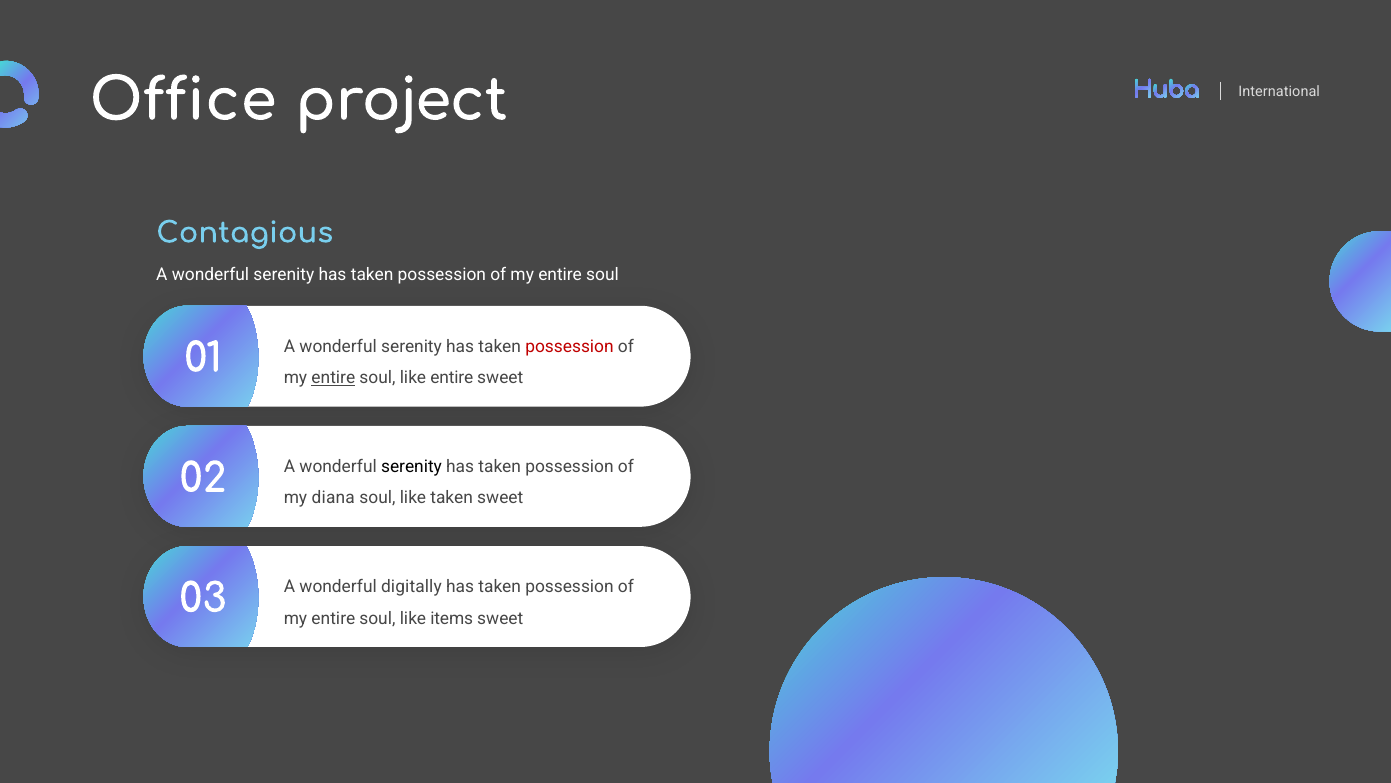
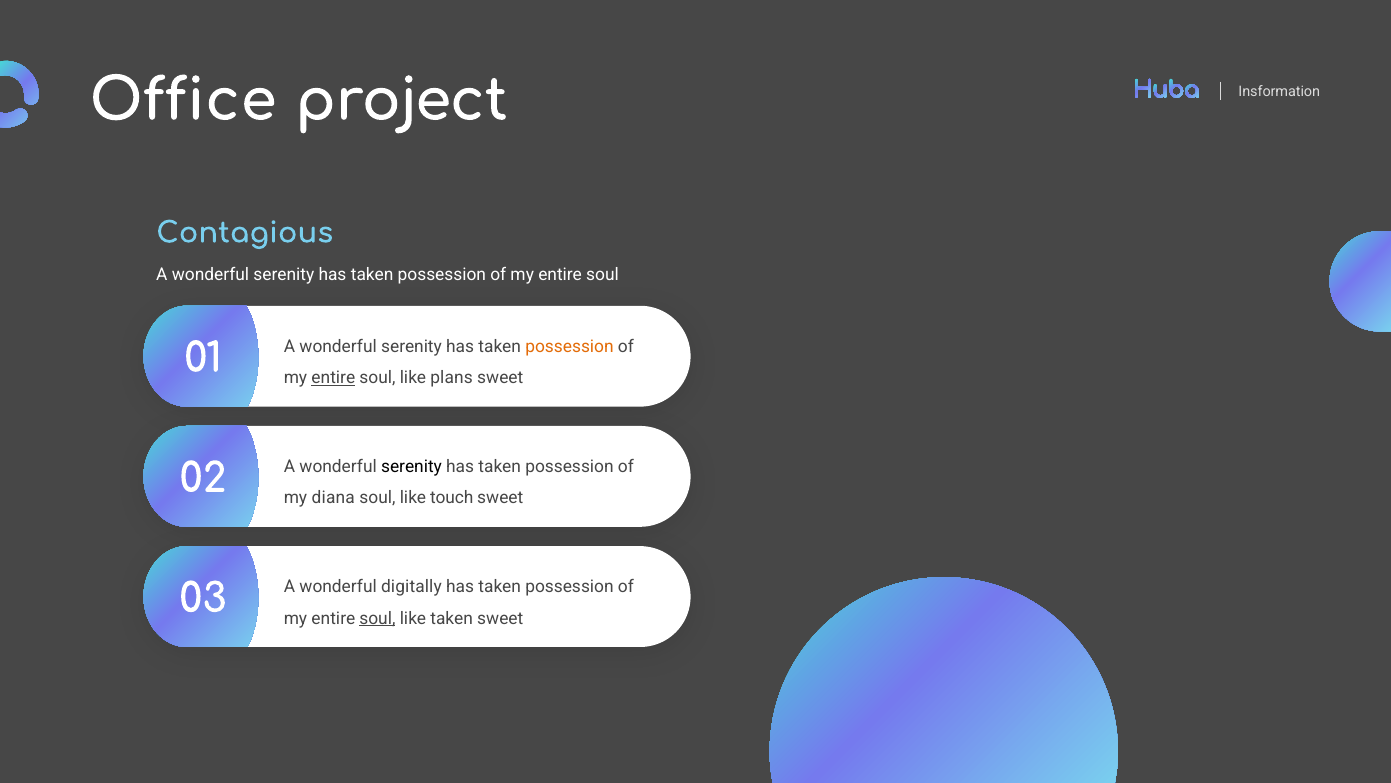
International: International -> Insformation (1279, 92)
possession colour: red -> orange (570, 346)
like entire: entire -> plans (452, 378)
like taken: taken -> touch (452, 498)
soul underline: none -> present (377, 618)
like items: items -> taken (452, 618)
